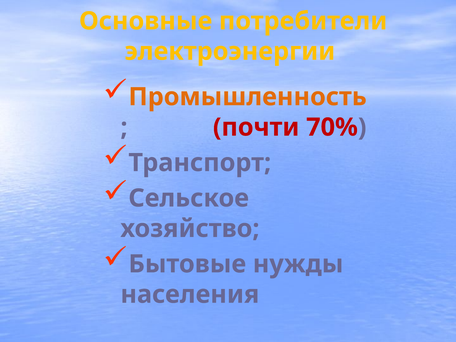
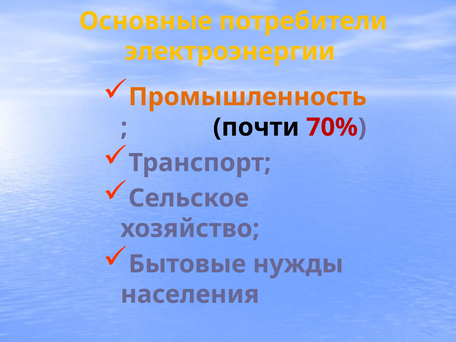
почти colour: red -> black (256, 127)
